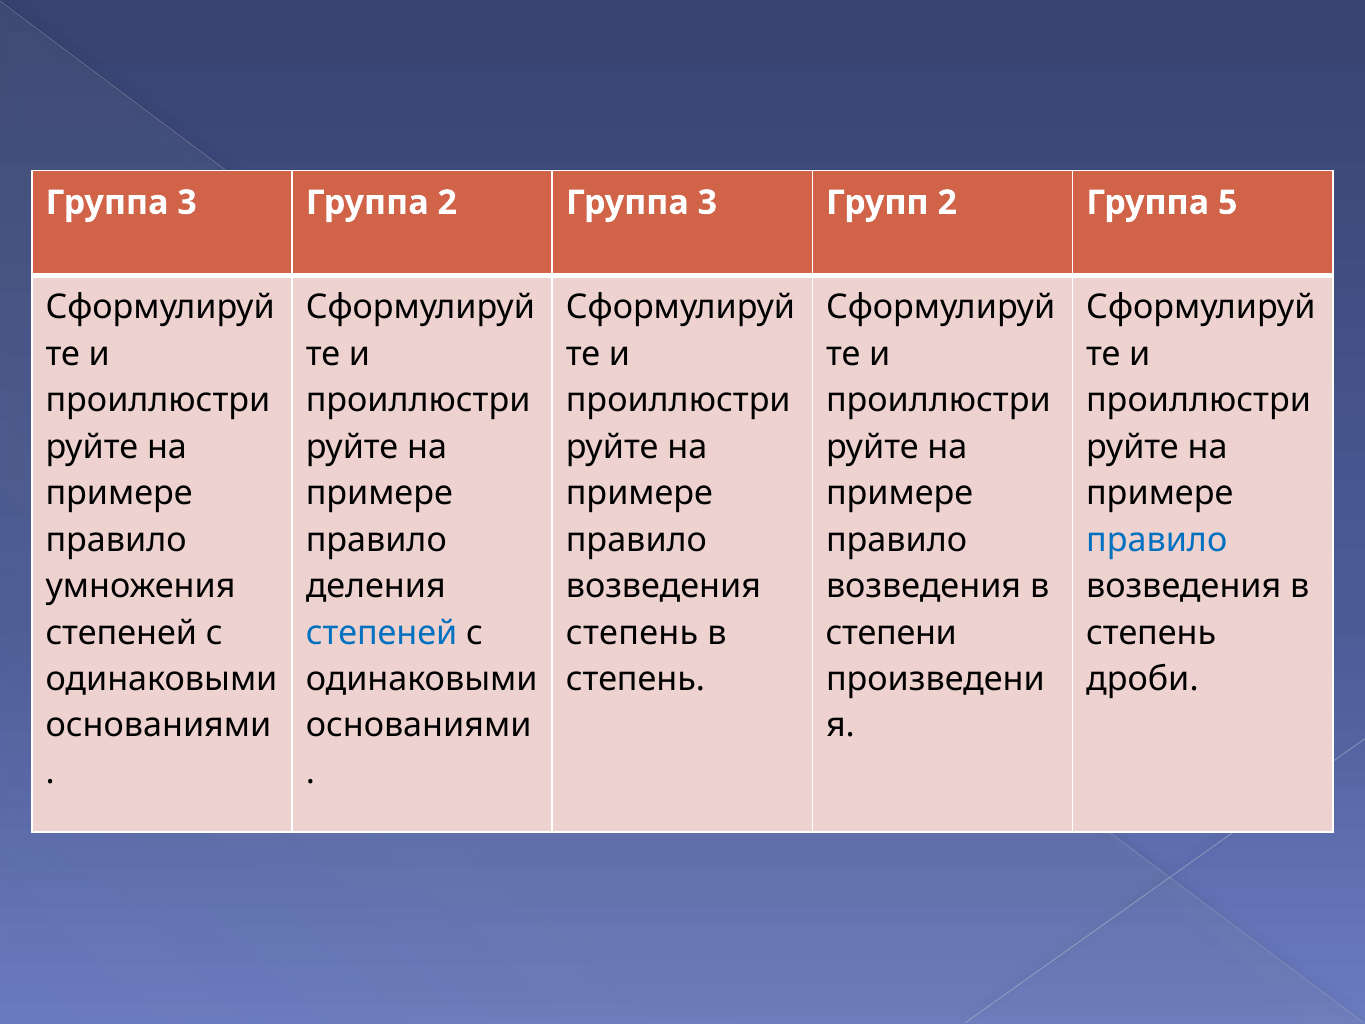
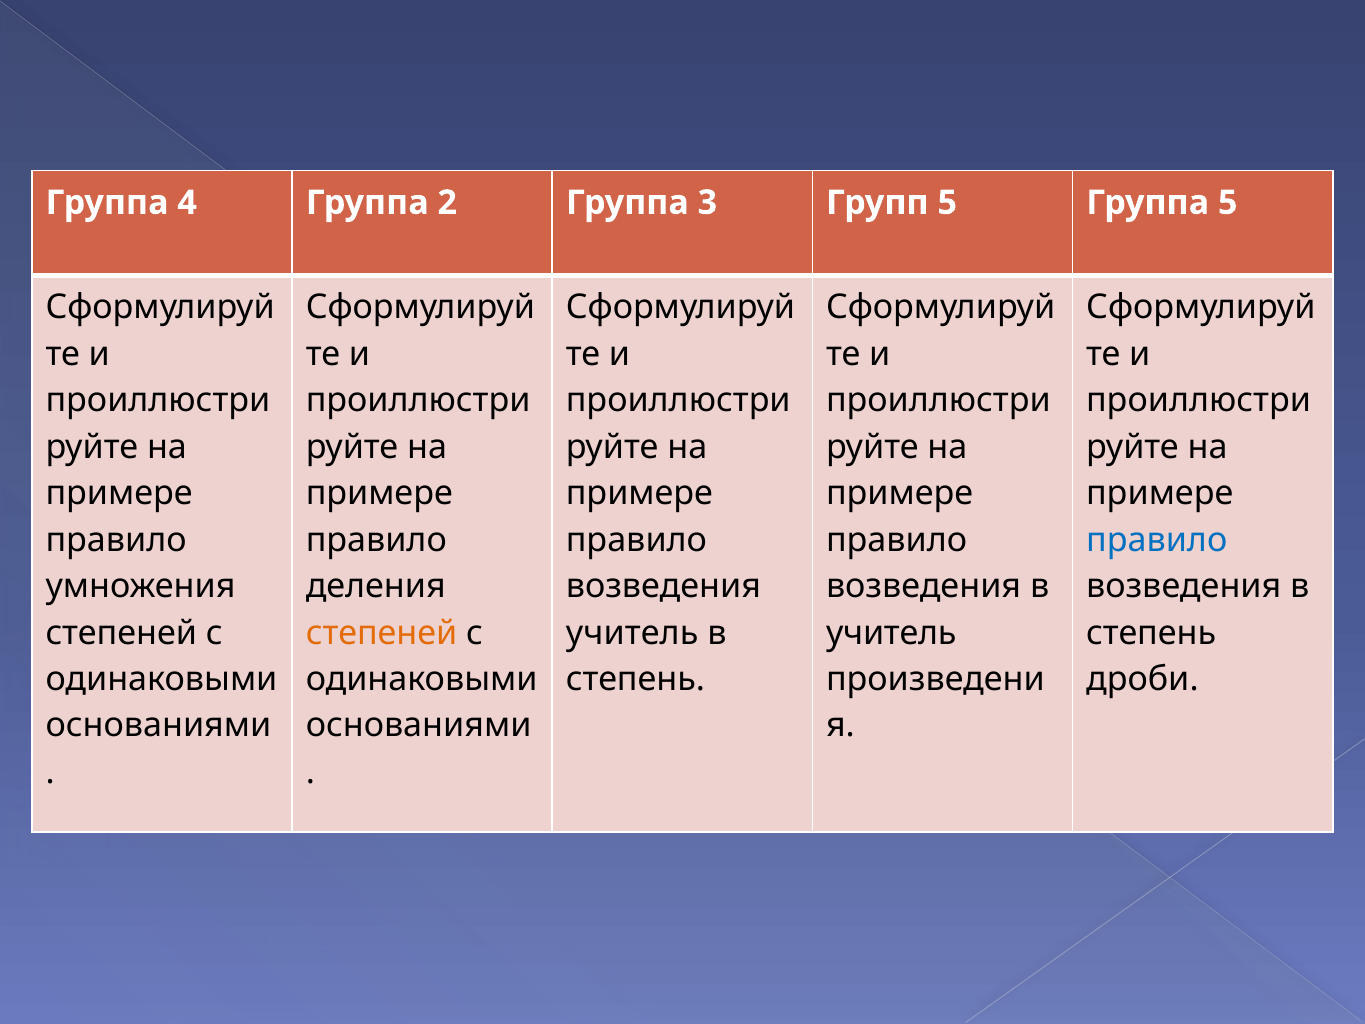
3: 3 -> 4 (187, 203)
Групп 2: 2 -> 5 (947, 203)
степеней colour: blue -> orange (382, 633)
степень: степень -> учитель (632, 633)
степени: степени -> учитель (891, 633)
